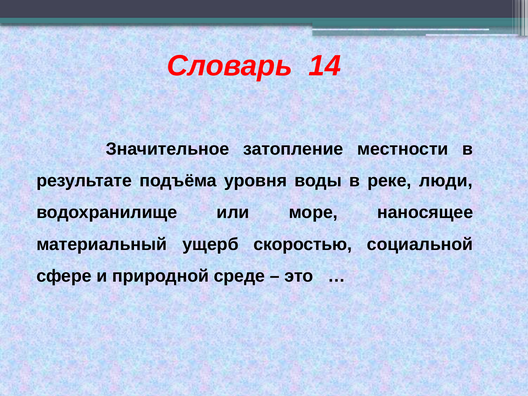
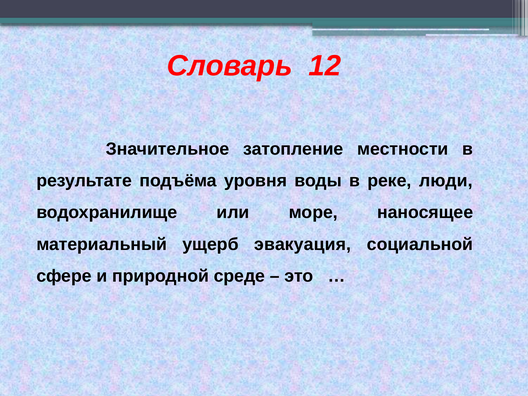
14: 14 -> 12 (325, 66)
скоростью: скоростью -> эвакуация (303, 244)
